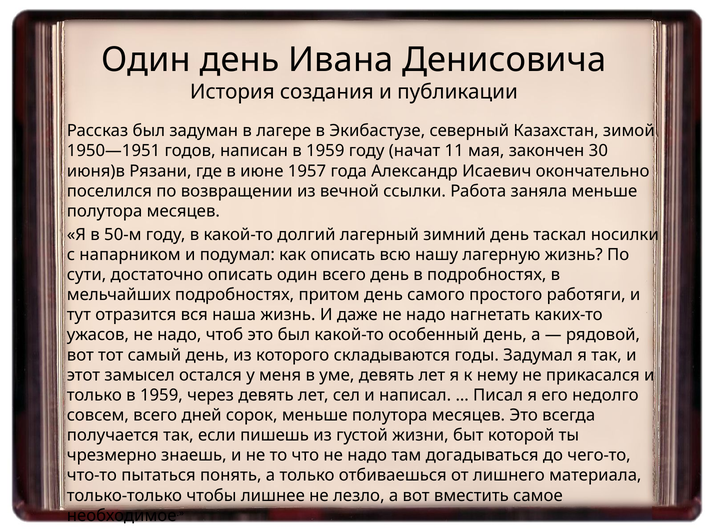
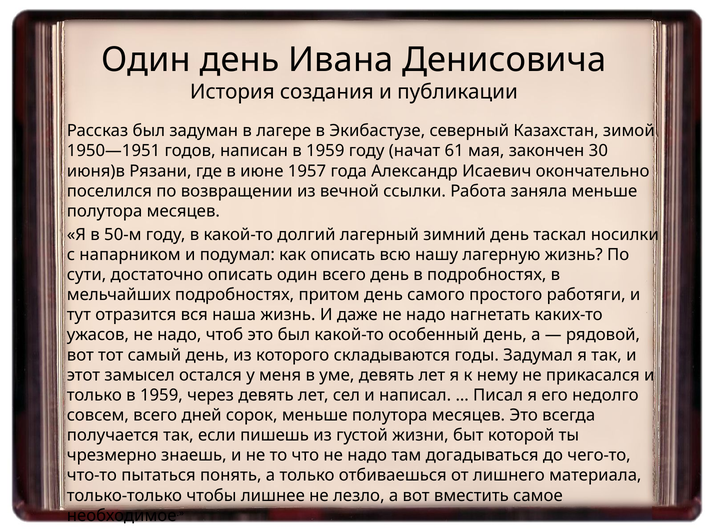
11: 11 -> 61 (454, 151)
